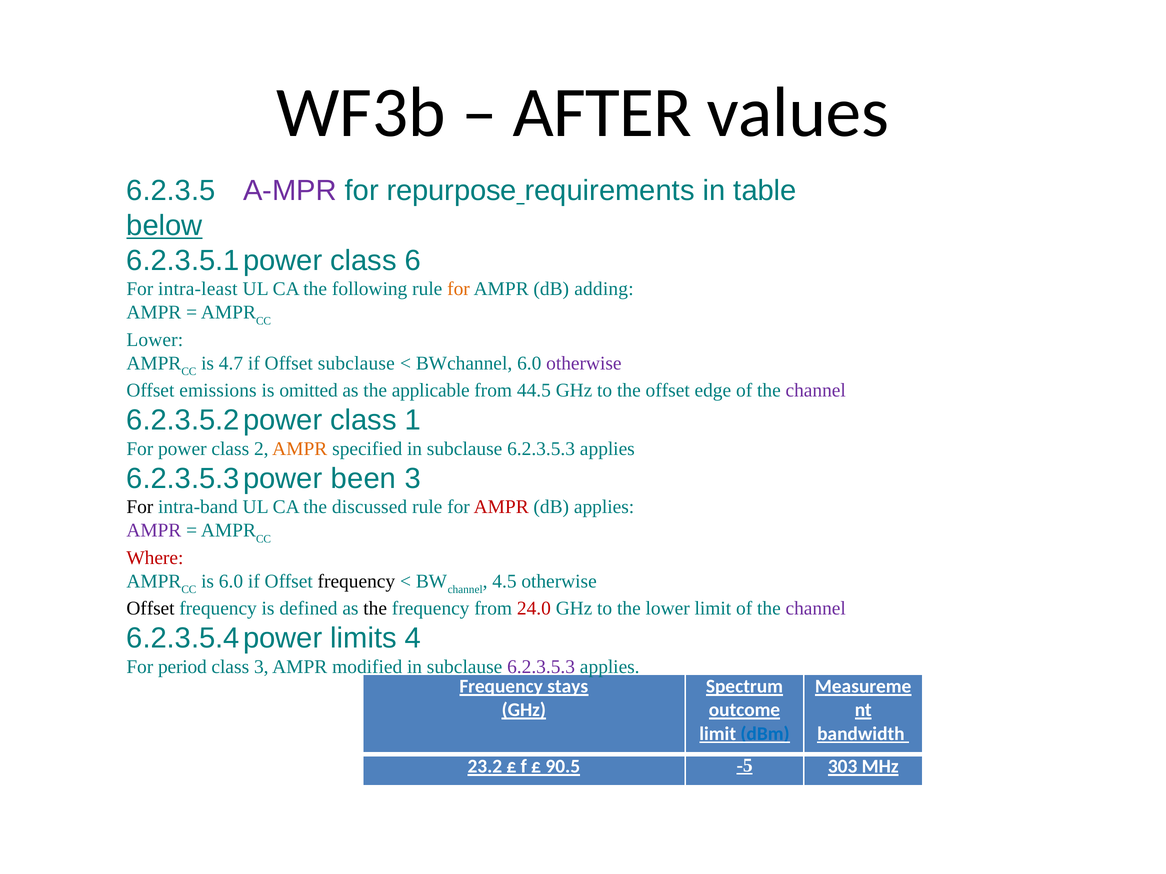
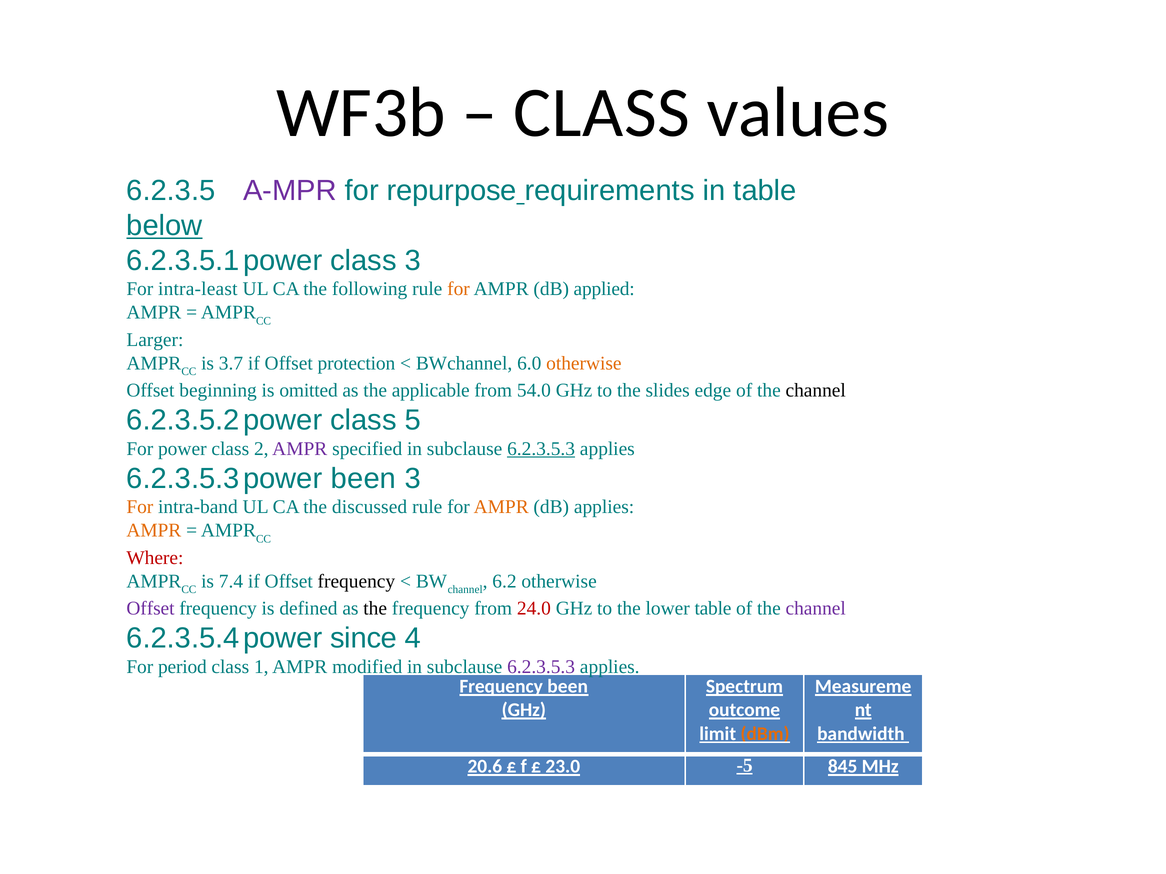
AFTER: AFTER -> CLASS (602, 113)
class 6: 6 -> 3 (413, 261)
adding: adding -> applied (604, 289)
Lower: Lower -> Larger (155, 340)
4.7: 4.7 -> 3.7 (231, 363)
Offset subclause: subclause -> protection (356, 363)
otherwise colour: purple -> orange (584, 363)
emissions: emissions -> beginning (218, 391)
44.5: 44.5 -> 54.0 (534, 391)
the offset: offset -> slides (668, 391)
channel colour: purple -> black (816, 391)
1: 1 -> 5 (413, 421)
AMPR colour: orange -> purple (300, 449)
6.2.3.5.3 underline: none -> present (541, 449)
For colour: black -> orange (140, 507)
AMPR colour: red -> orange (501, 507)
AMPR colour: purple -> orange (154, 531)
is 6.0: 6.0 -> 7.4 (231, 581)
4.5: 4.5 -> 6.2 (504, 581)
Offset colour: black -> purple (150, 609)
lower limit: limit -> table (713, 609)
limits: limits -> since (364, 639)
class 3: 3 -> 1 (261, 667)
Frequency stays: stays -> been (568, 687)
dBm colour: blue -> orange (765, 734)
23.2: 23.2 -> 20.6 (485, 767)
90.5: 90.5 -> 23.0 (563, 767)
303: 303 -> 845 (843, 767)
